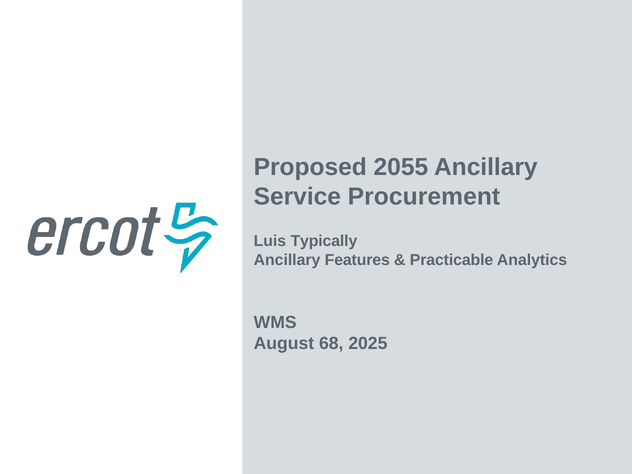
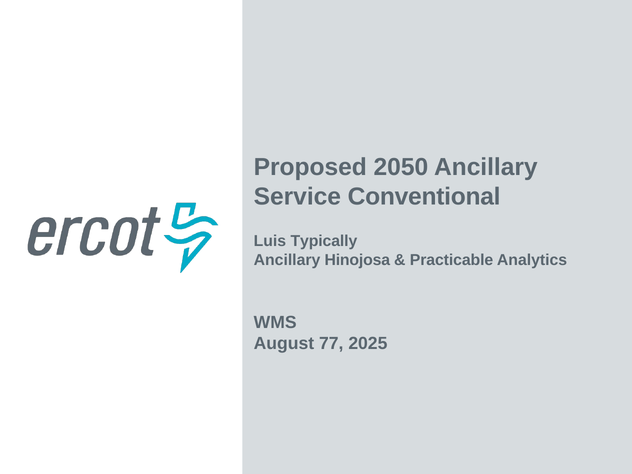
2055: 2055 -> 2050 (401, 167)
Procurement: Procurement -> Conventional (424, 197)
Features: Features -> Hinojosa (357, 260)
68: 68 -> 77 (331, 344)
